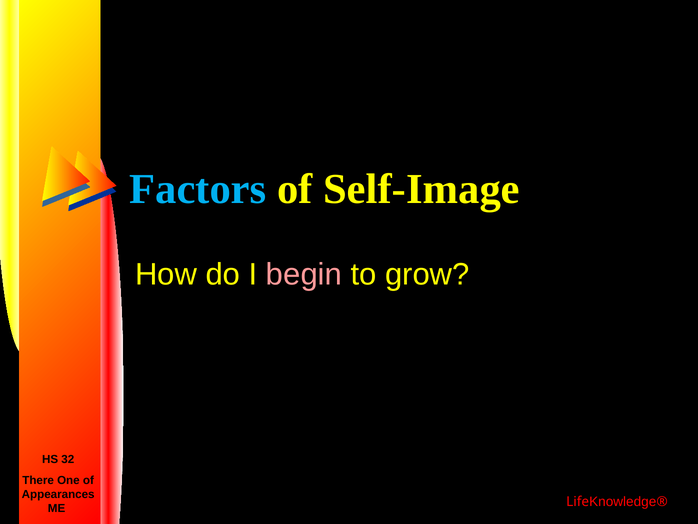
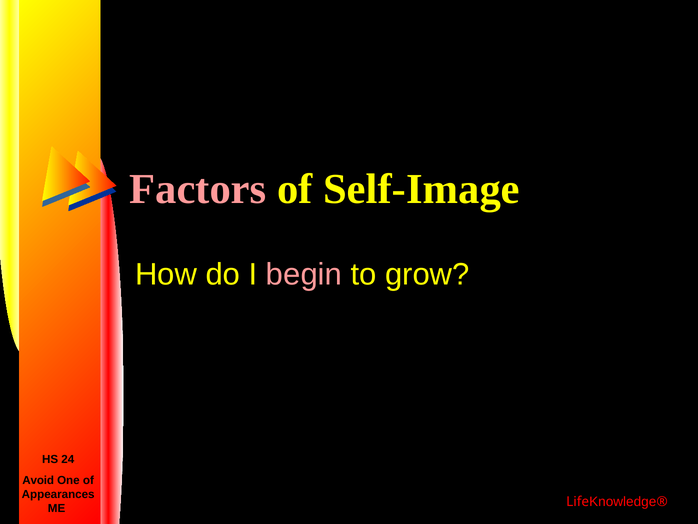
Factors colour: light blue -> pink (198, 189)
32: 32 -> 24 (68, 459)
There: There -> Avoid (38, 480)
